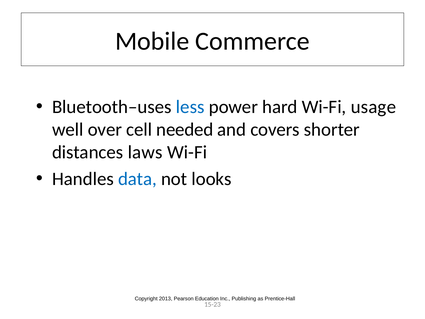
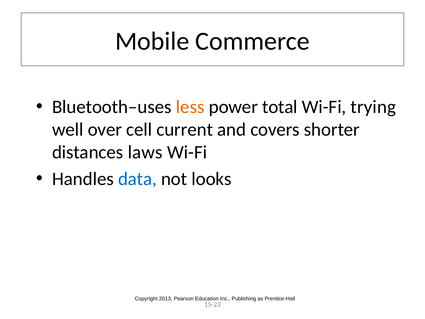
less colour: blue -> orange (190, 107)
hard: hard -> total (280, 107)
usage: usage -> trying (373, 107)
needed: needed -> current (185, 130)
